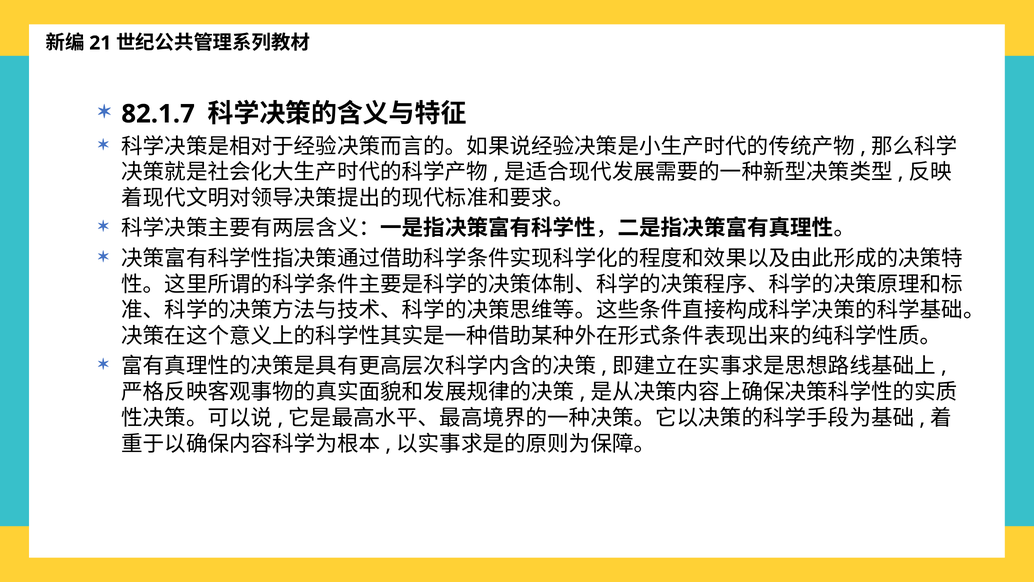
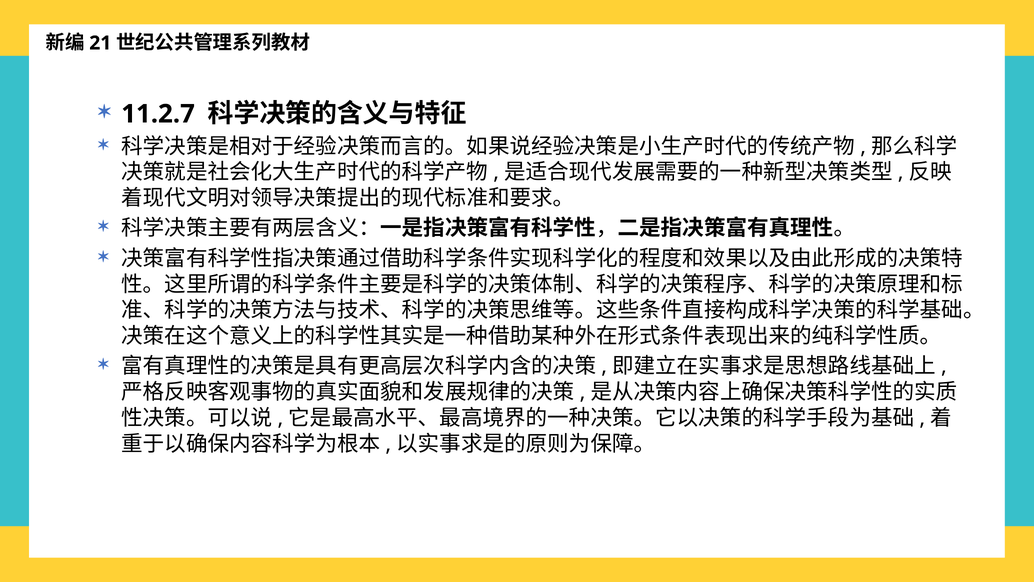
82.1.7: 82.1.7 -> 11.2.7 (158, 114)
